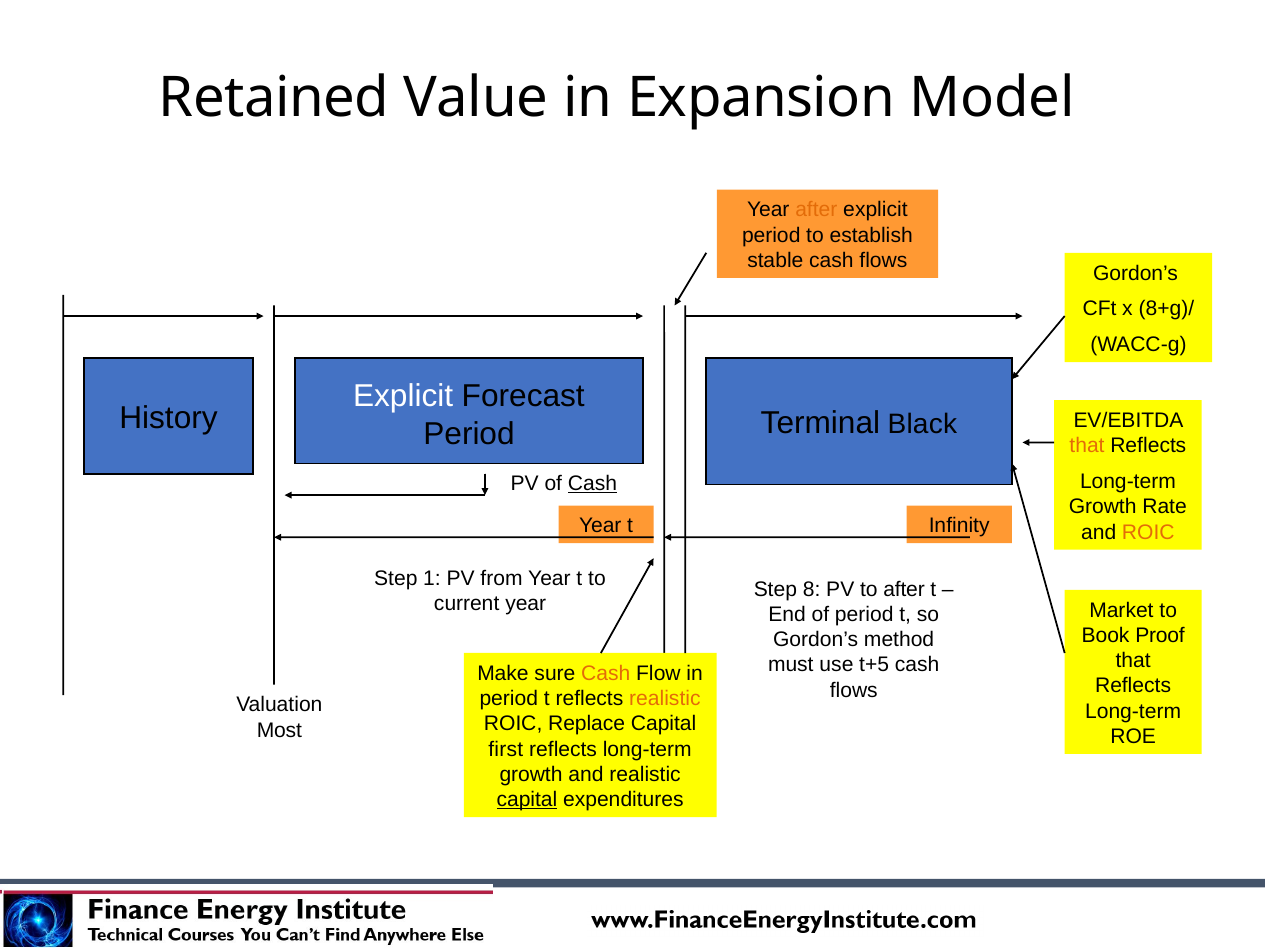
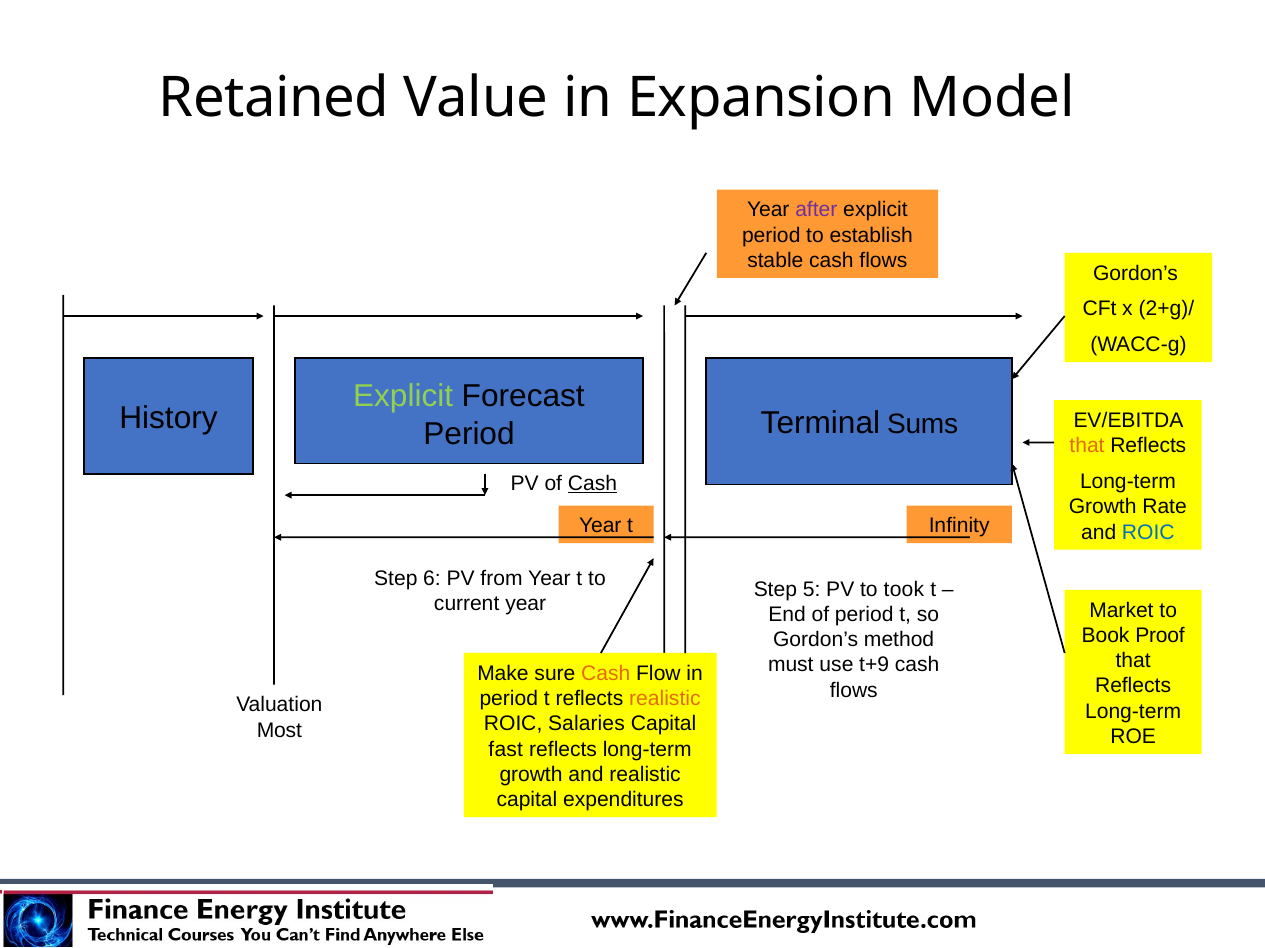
after colour: orange -> purple (816, 210)
8+g)/: 8+g)/ -> 2+g)/ (1166, 309)
Explicit colour: white -> light green (403, 396)
Black: Black -> Sums (923, 425)
ROIC colour: orange -> blue (1148, 533)
1: 1 -> 6 (432, 579)
8: 8 -> 5 (812, 590)
to after: after -> took (904, 590)
t+5: t+5 -> t+9 (874, 665)
Replace: Replace -> Salaries (586, 724)
first: first -> fast (506, 750)
capital underline: present -> none (527, 800)
